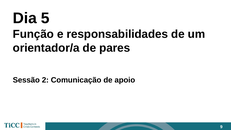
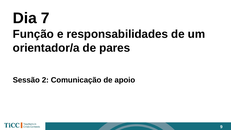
5: 5 -> 7 (45, 18)
